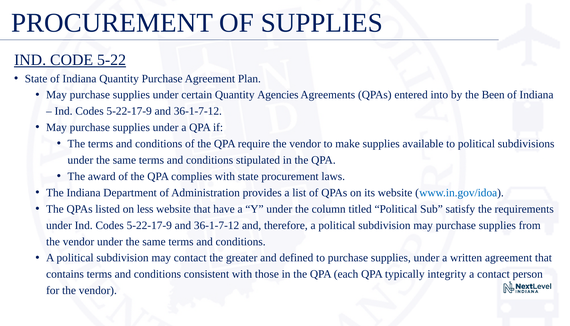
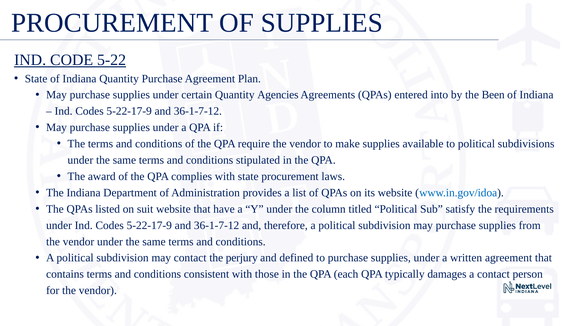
less: less -> suit (145, 209)
greater: greater -> perjury (242, 258)
integrity: integrity -> damages (447, 274)
